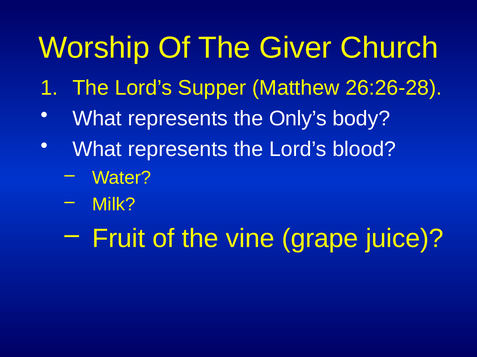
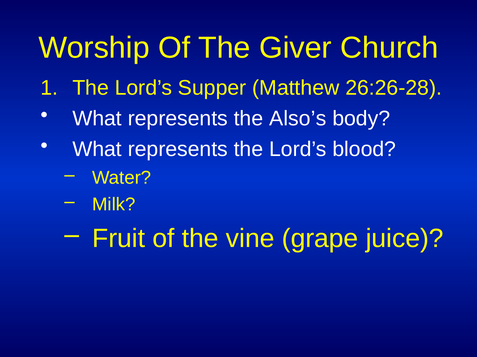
Only’s: Only’s -> Also’s (298, 119)
